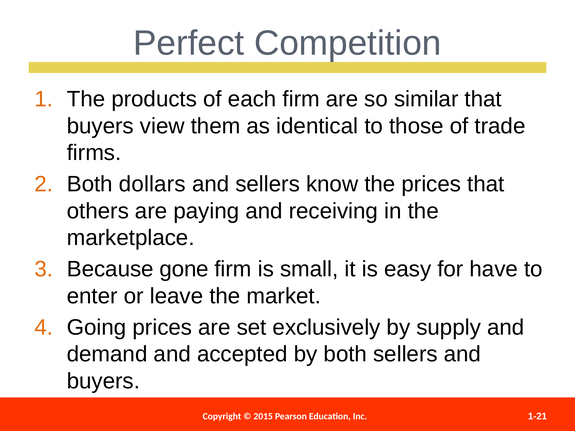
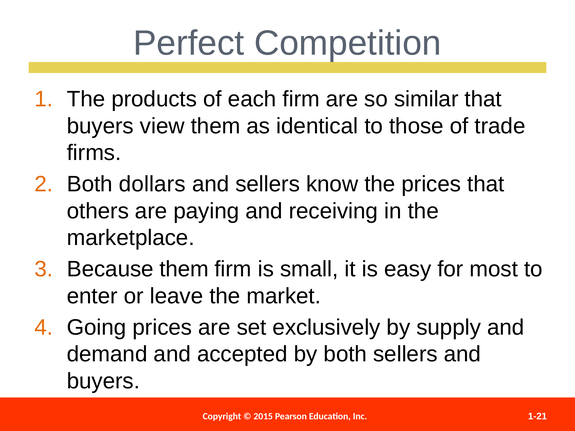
Because gone: gone -> them (184, 269)
have: have -> most (494, 269)
